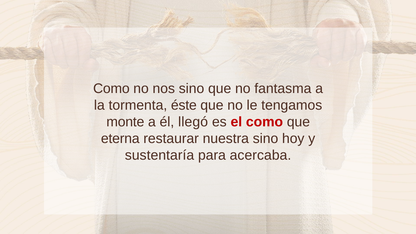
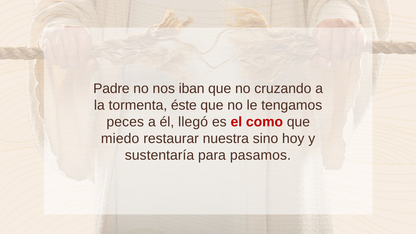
Como: Como -> Padre (111, 89)
nos sino: sino -> iban (192, 89)
fantasma: fantasma -> cruzando (283, 89)
monte: monte -> peces (125, 122)
eterna: eterna -> miedo (120, 139)
acercaba: acercaba -> pasamos (260, 155)
